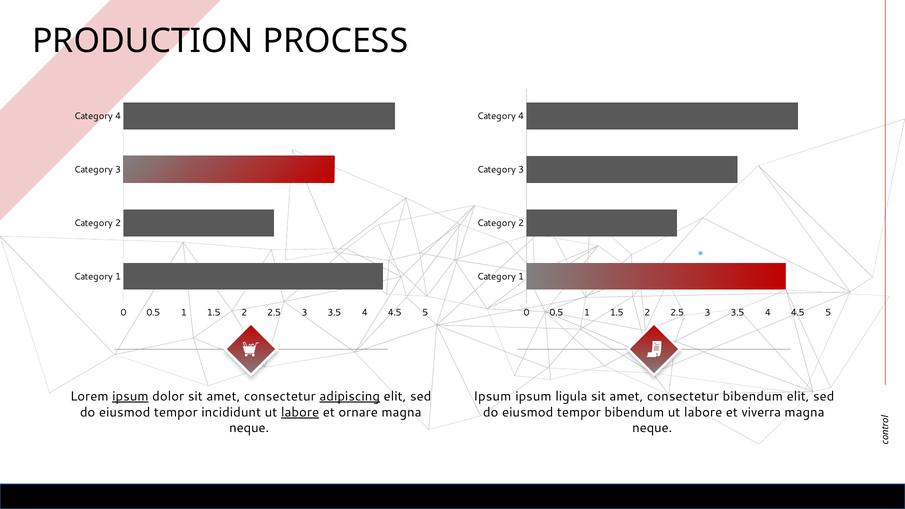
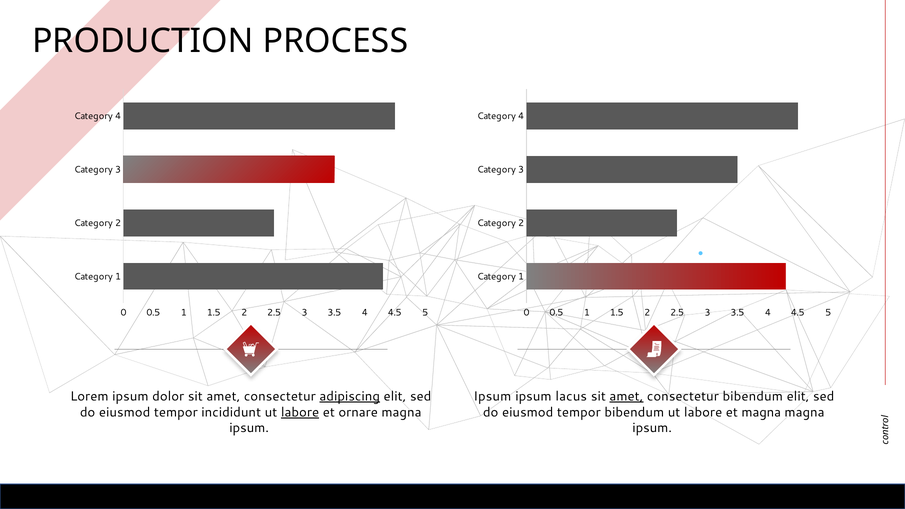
ipsum underline: present -> none (130, 396)
ligula: ligula -> lacus (571, 396)
amet underline: none -> present (626, 396)
et viverra: viverra -> magna (761, 412)
neque: neque -> ipsum (249, 428)
neque: neque -> ipsum (652, 428)
